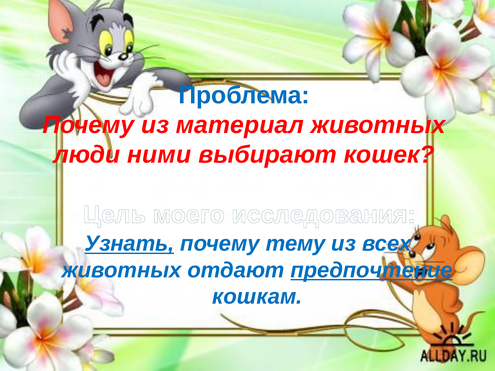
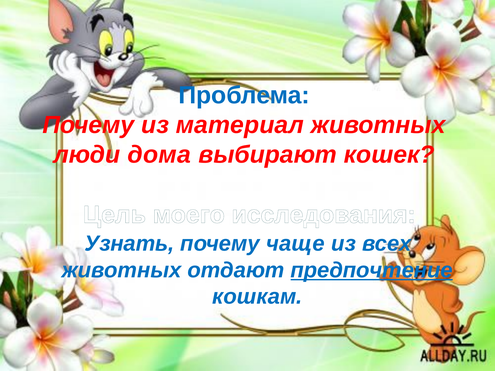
ними: ними -> дома (159, 155)
Узнать underline: present -> none (129, 244)
тему: тему -> чаще (295, 244)
